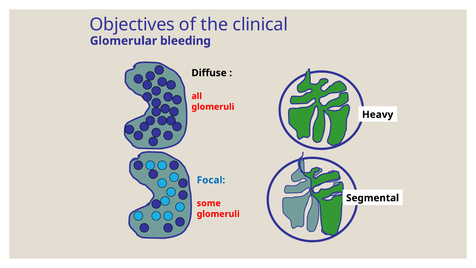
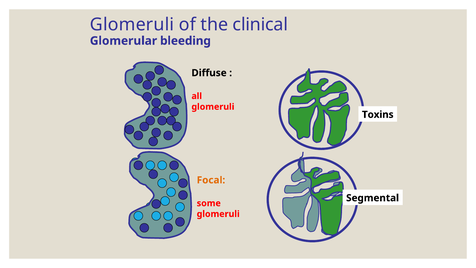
Objectives: Objectives -> Glomeruli (132, 25)
Heavy: Heavy -> Toxins (378, 115)
Focal colour: blue -> orange (211, 180)
